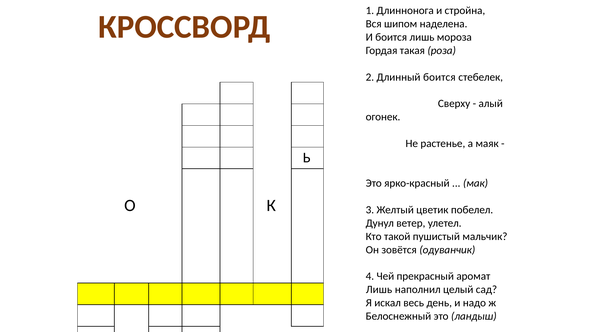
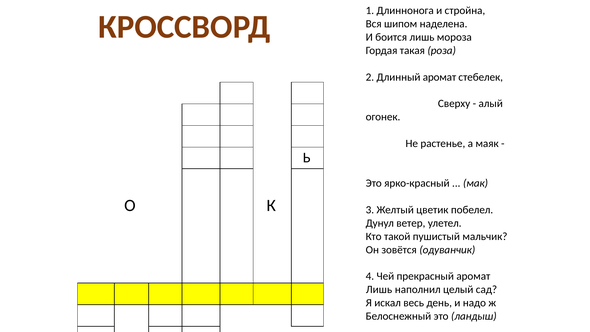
Длинный боится: боится -> аромат (439, 77)
